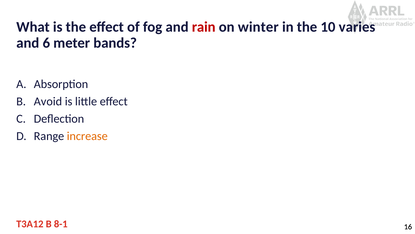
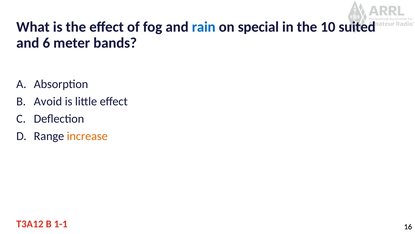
rain colour: red -> blue (204, 27)
winter: winter -> special (258, 27)
varies: varies -> suited (357, 27)
8-1: 8-1 -> 1-1 (61, 224)
